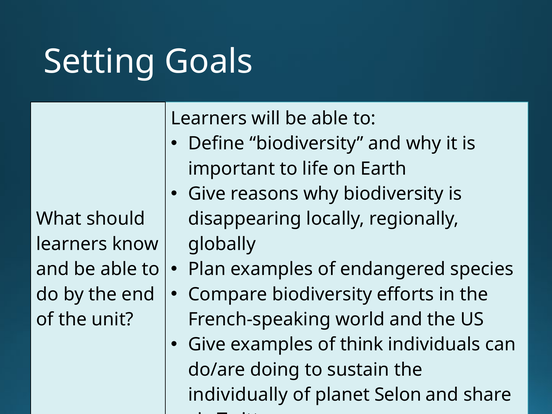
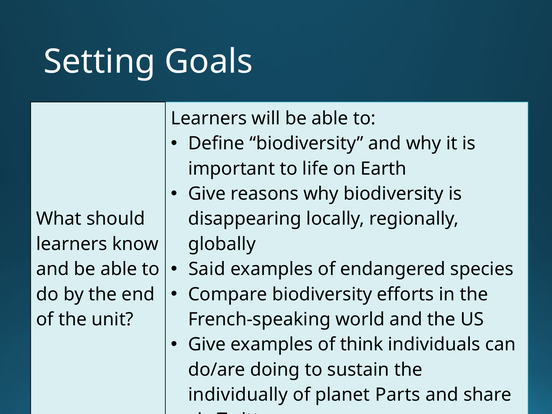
Plan: Plan -> Said (207, 269)
Selon: Selon -> Parts (398, 395)
